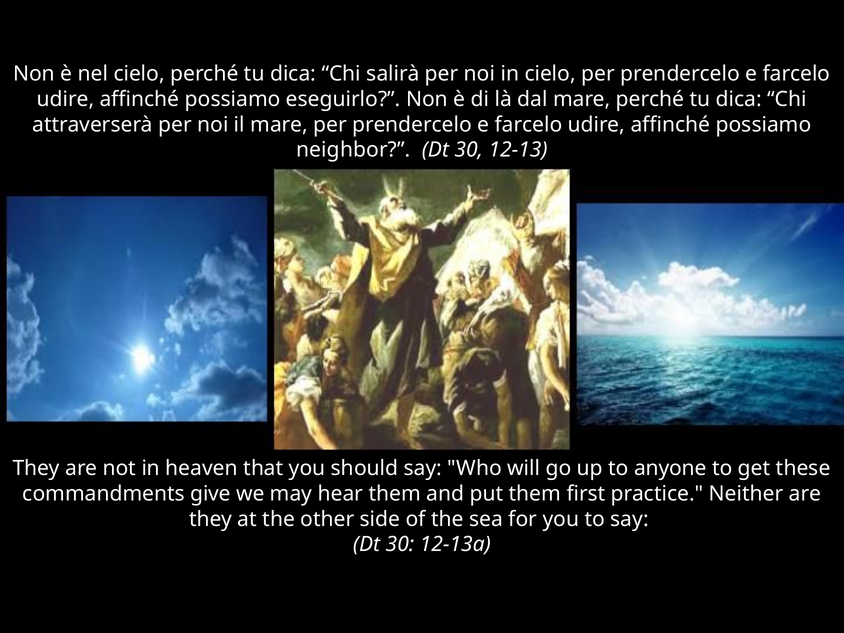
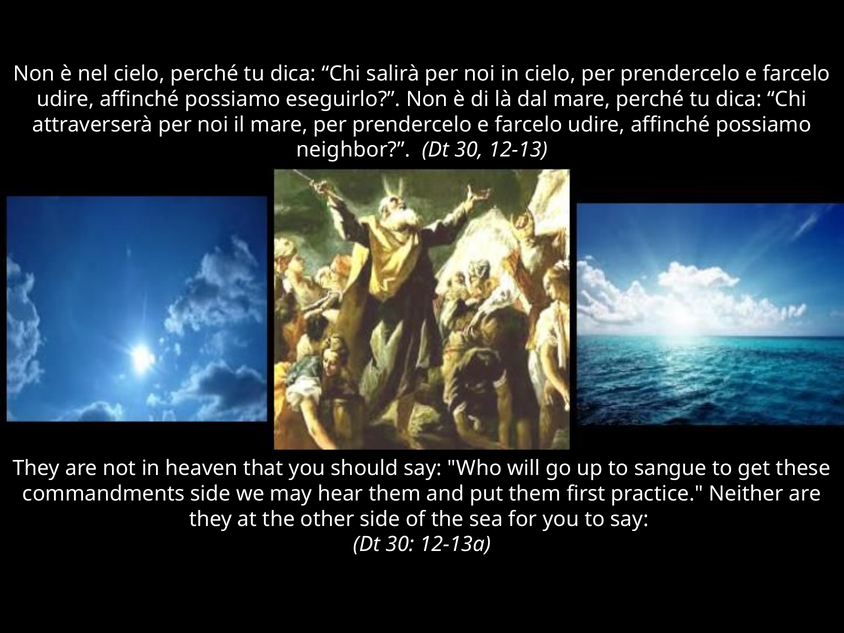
anyone: anyone -> sangue (670, 468)
commandments give: give -> side (210, 494)
